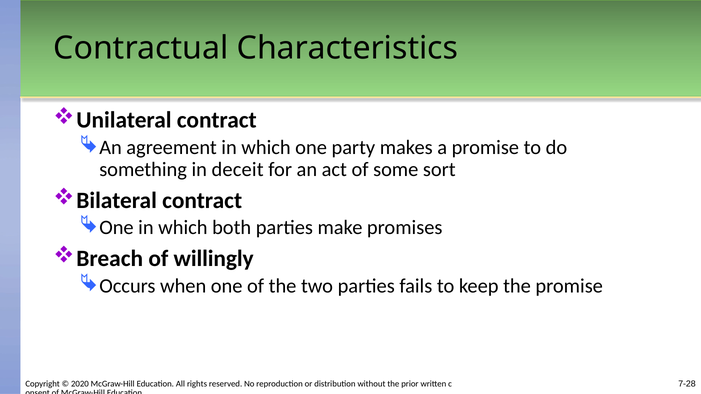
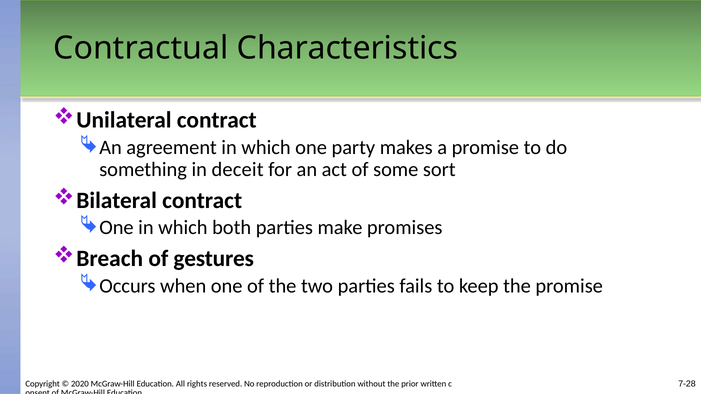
willingly: willingly -> gestures (214, 259)
